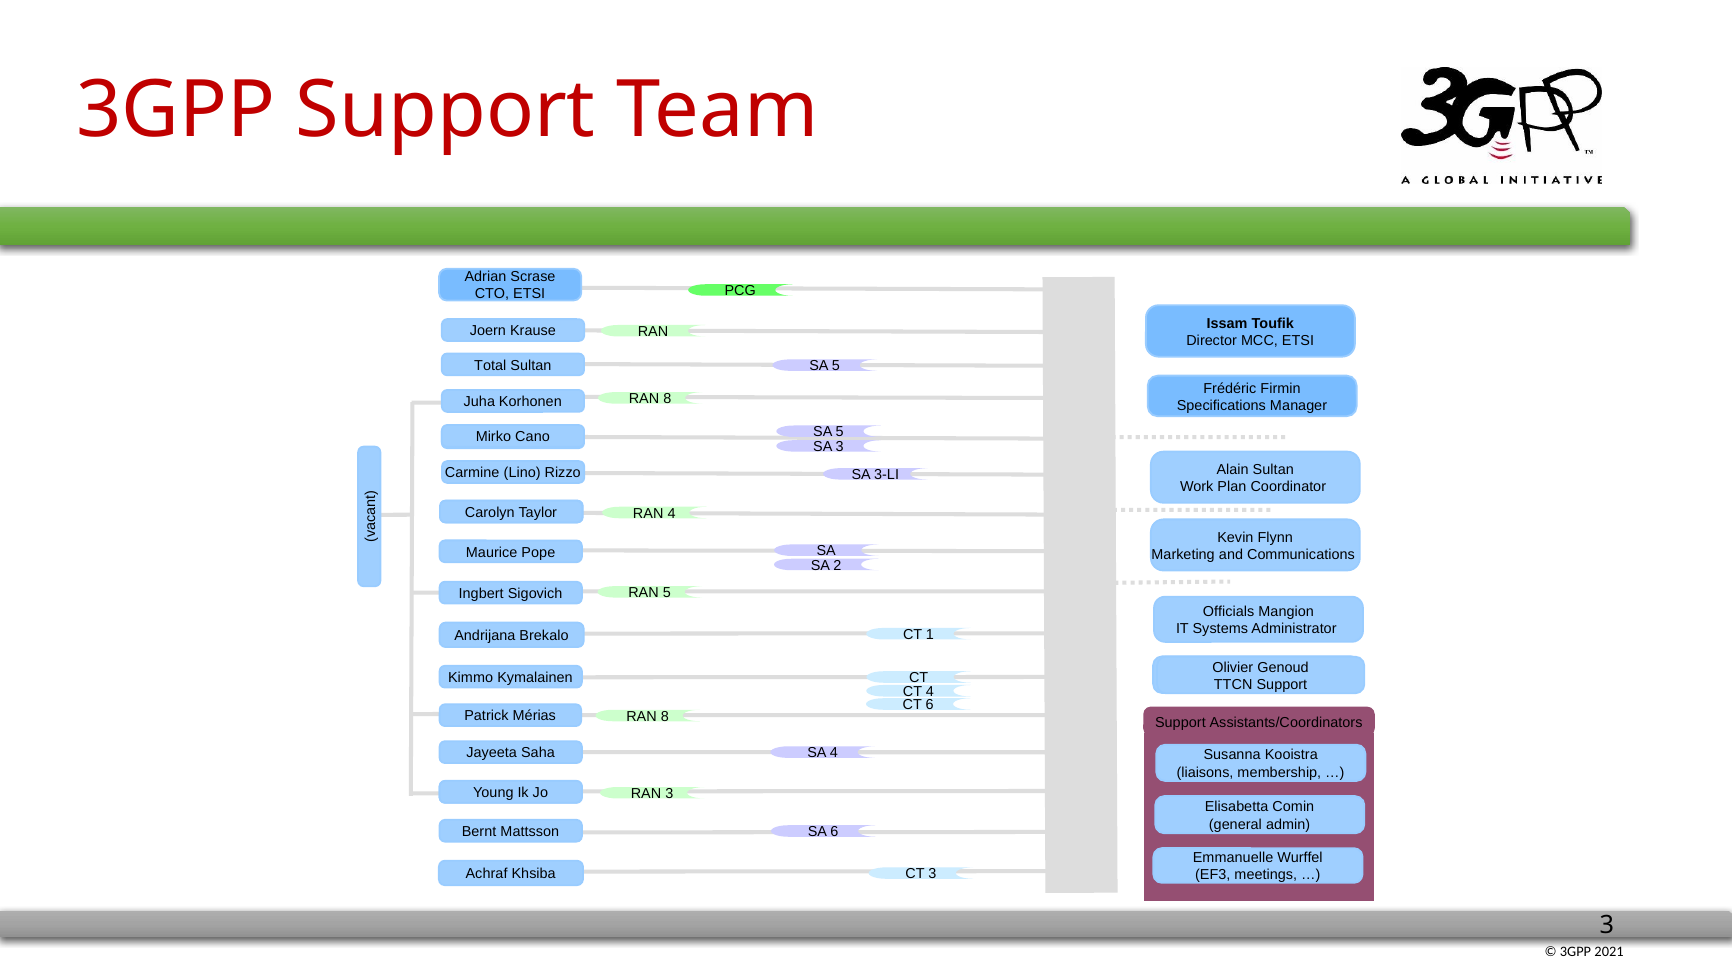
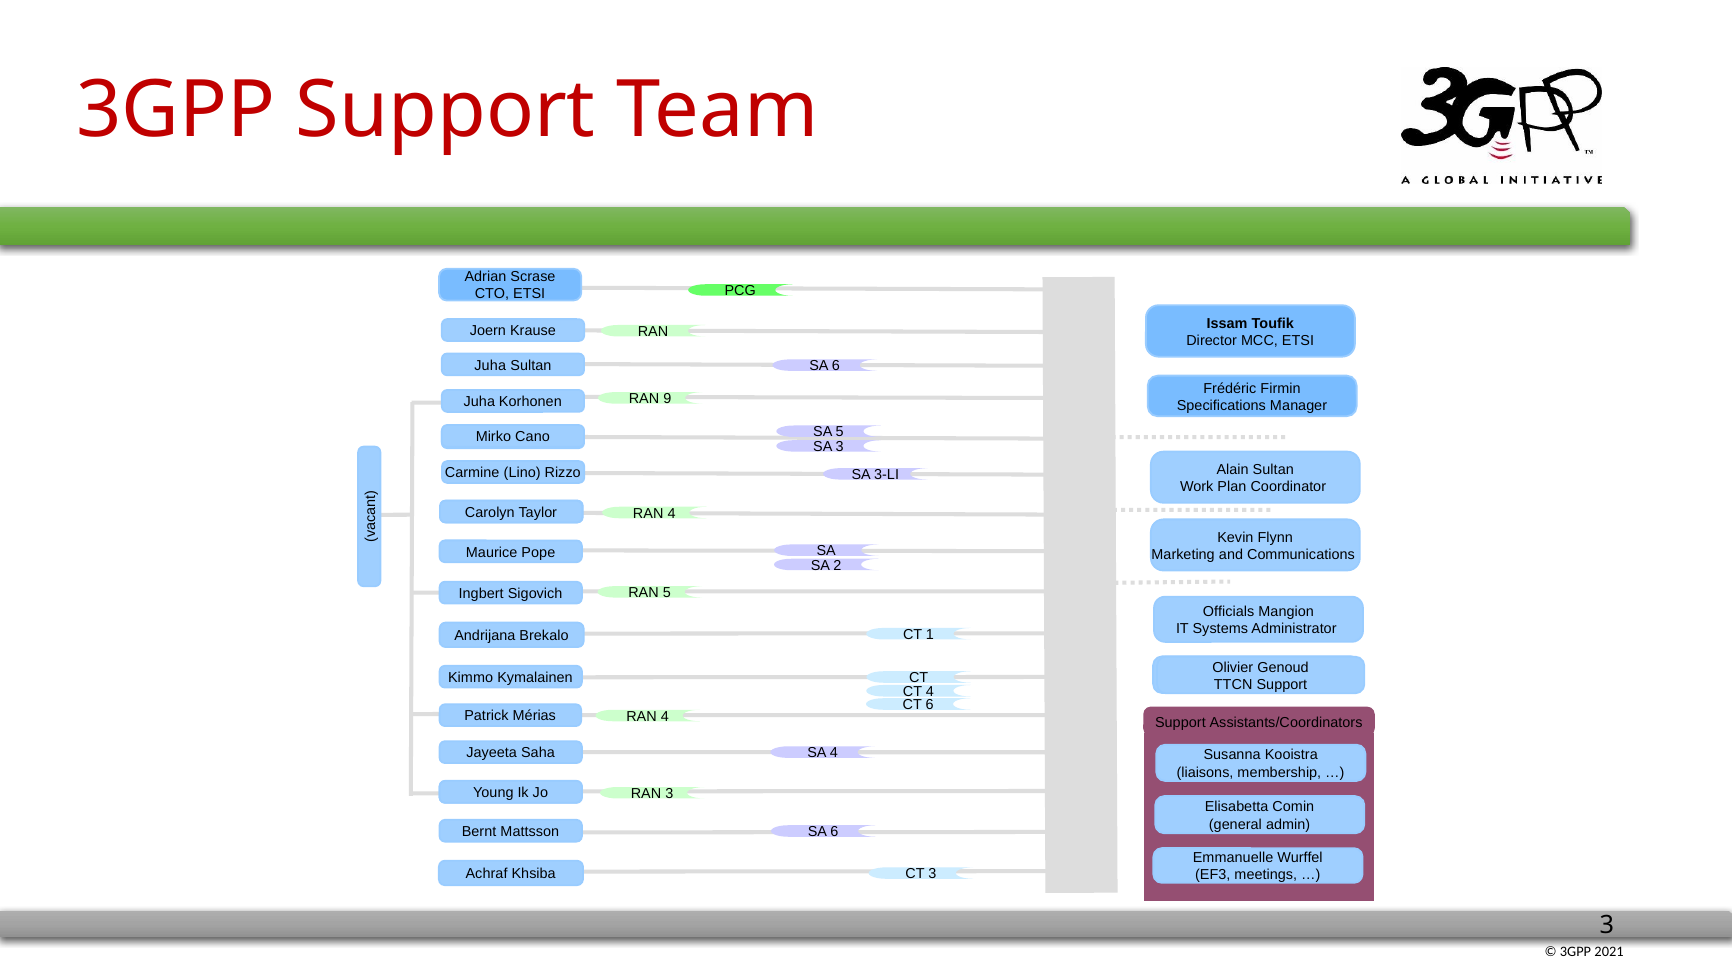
Total: Total -> Juha (490, 365)
Sultan SA 5: 5 -> 6 (836, 366)
8: 8 -> 9 (667, 399)
8: 8 -> 4 (665, 717)
